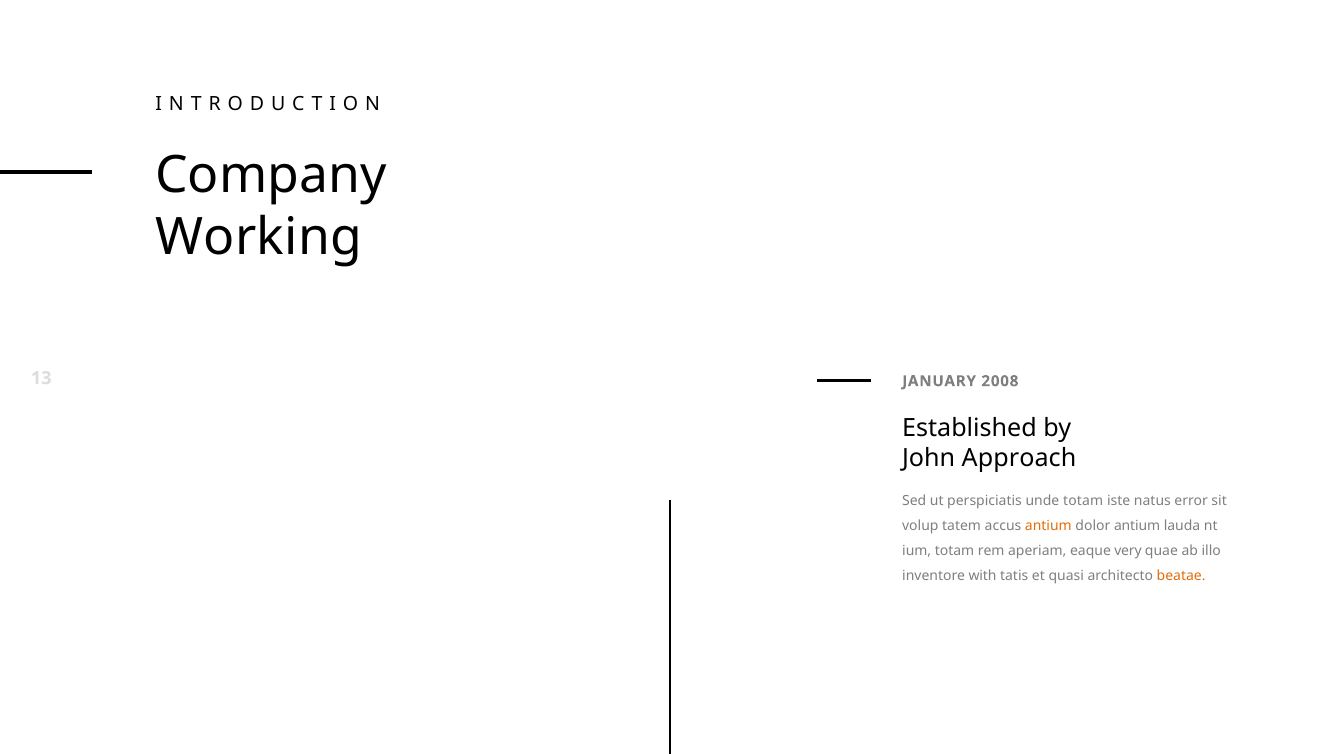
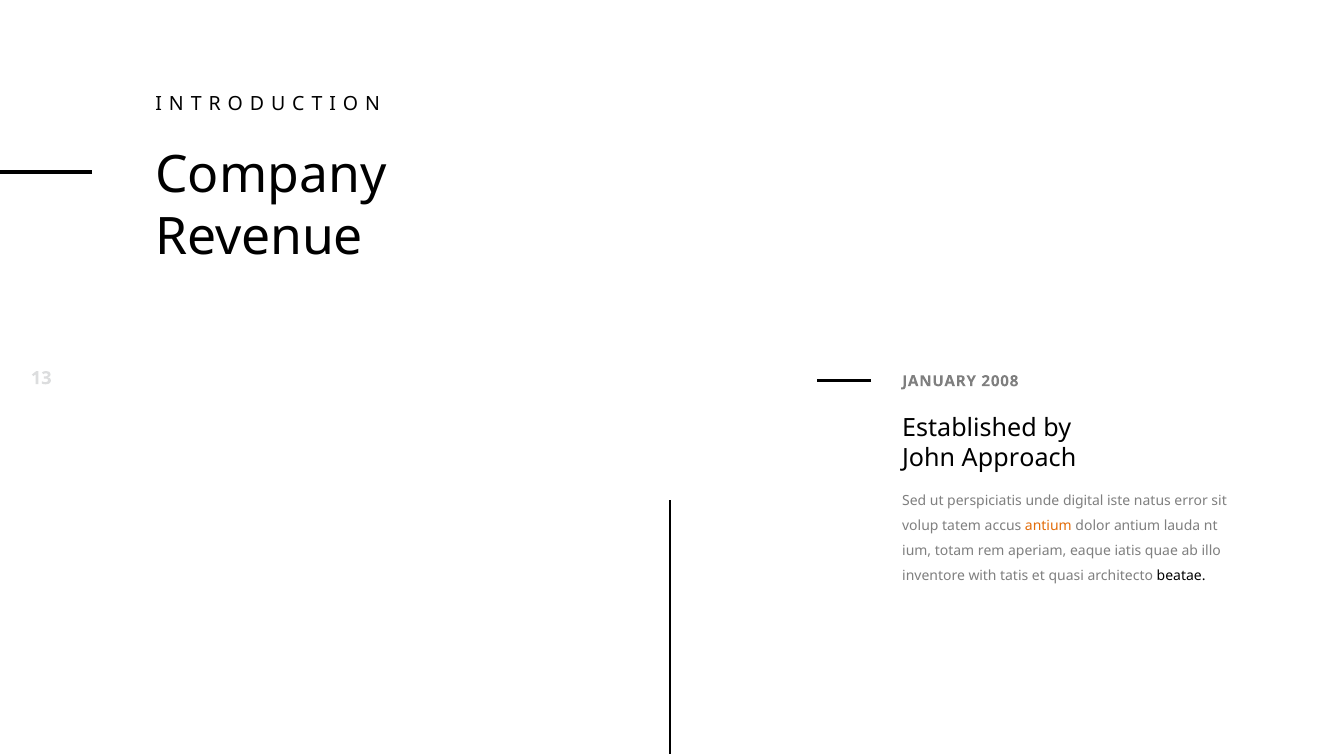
Working: Working -> Revenue (259, 237)
unde totam: totam -> digital (1083, 501)
very: very -> iatis (1128, 551)
beatae colour: orange -> black (1181, 576)
